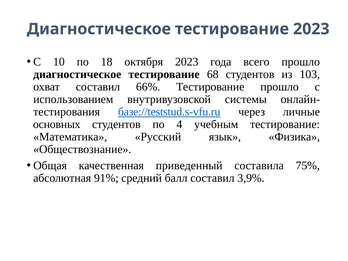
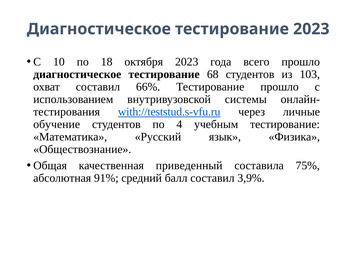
базе://teststud.s-vfu.ru: базе://teststud.s-vfu.ru -> with://teststud.s-vfu.ru (169, 112)
основных: основных -> обучение (57, 124)
